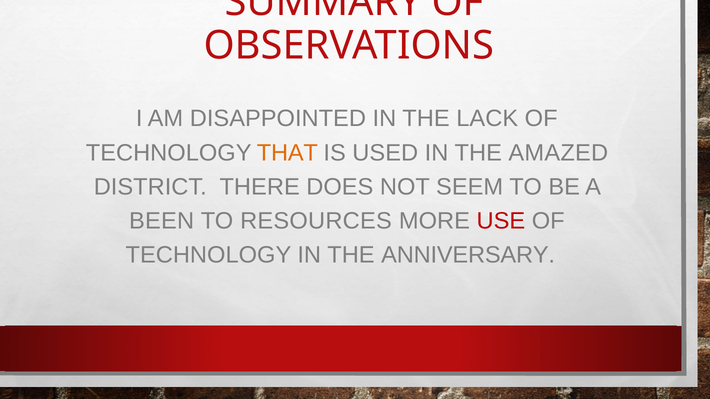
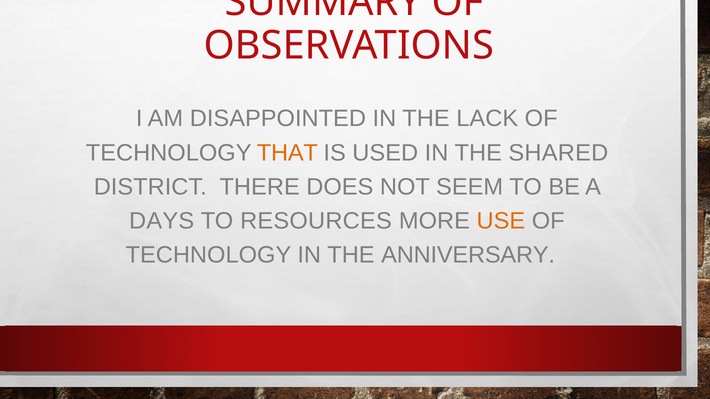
AMAZED: AMAZED -> SHARED (558, 153)
BEEN: BEEN -> DAYS (162, 221)
USE colour: red -> orange (501, 221)
